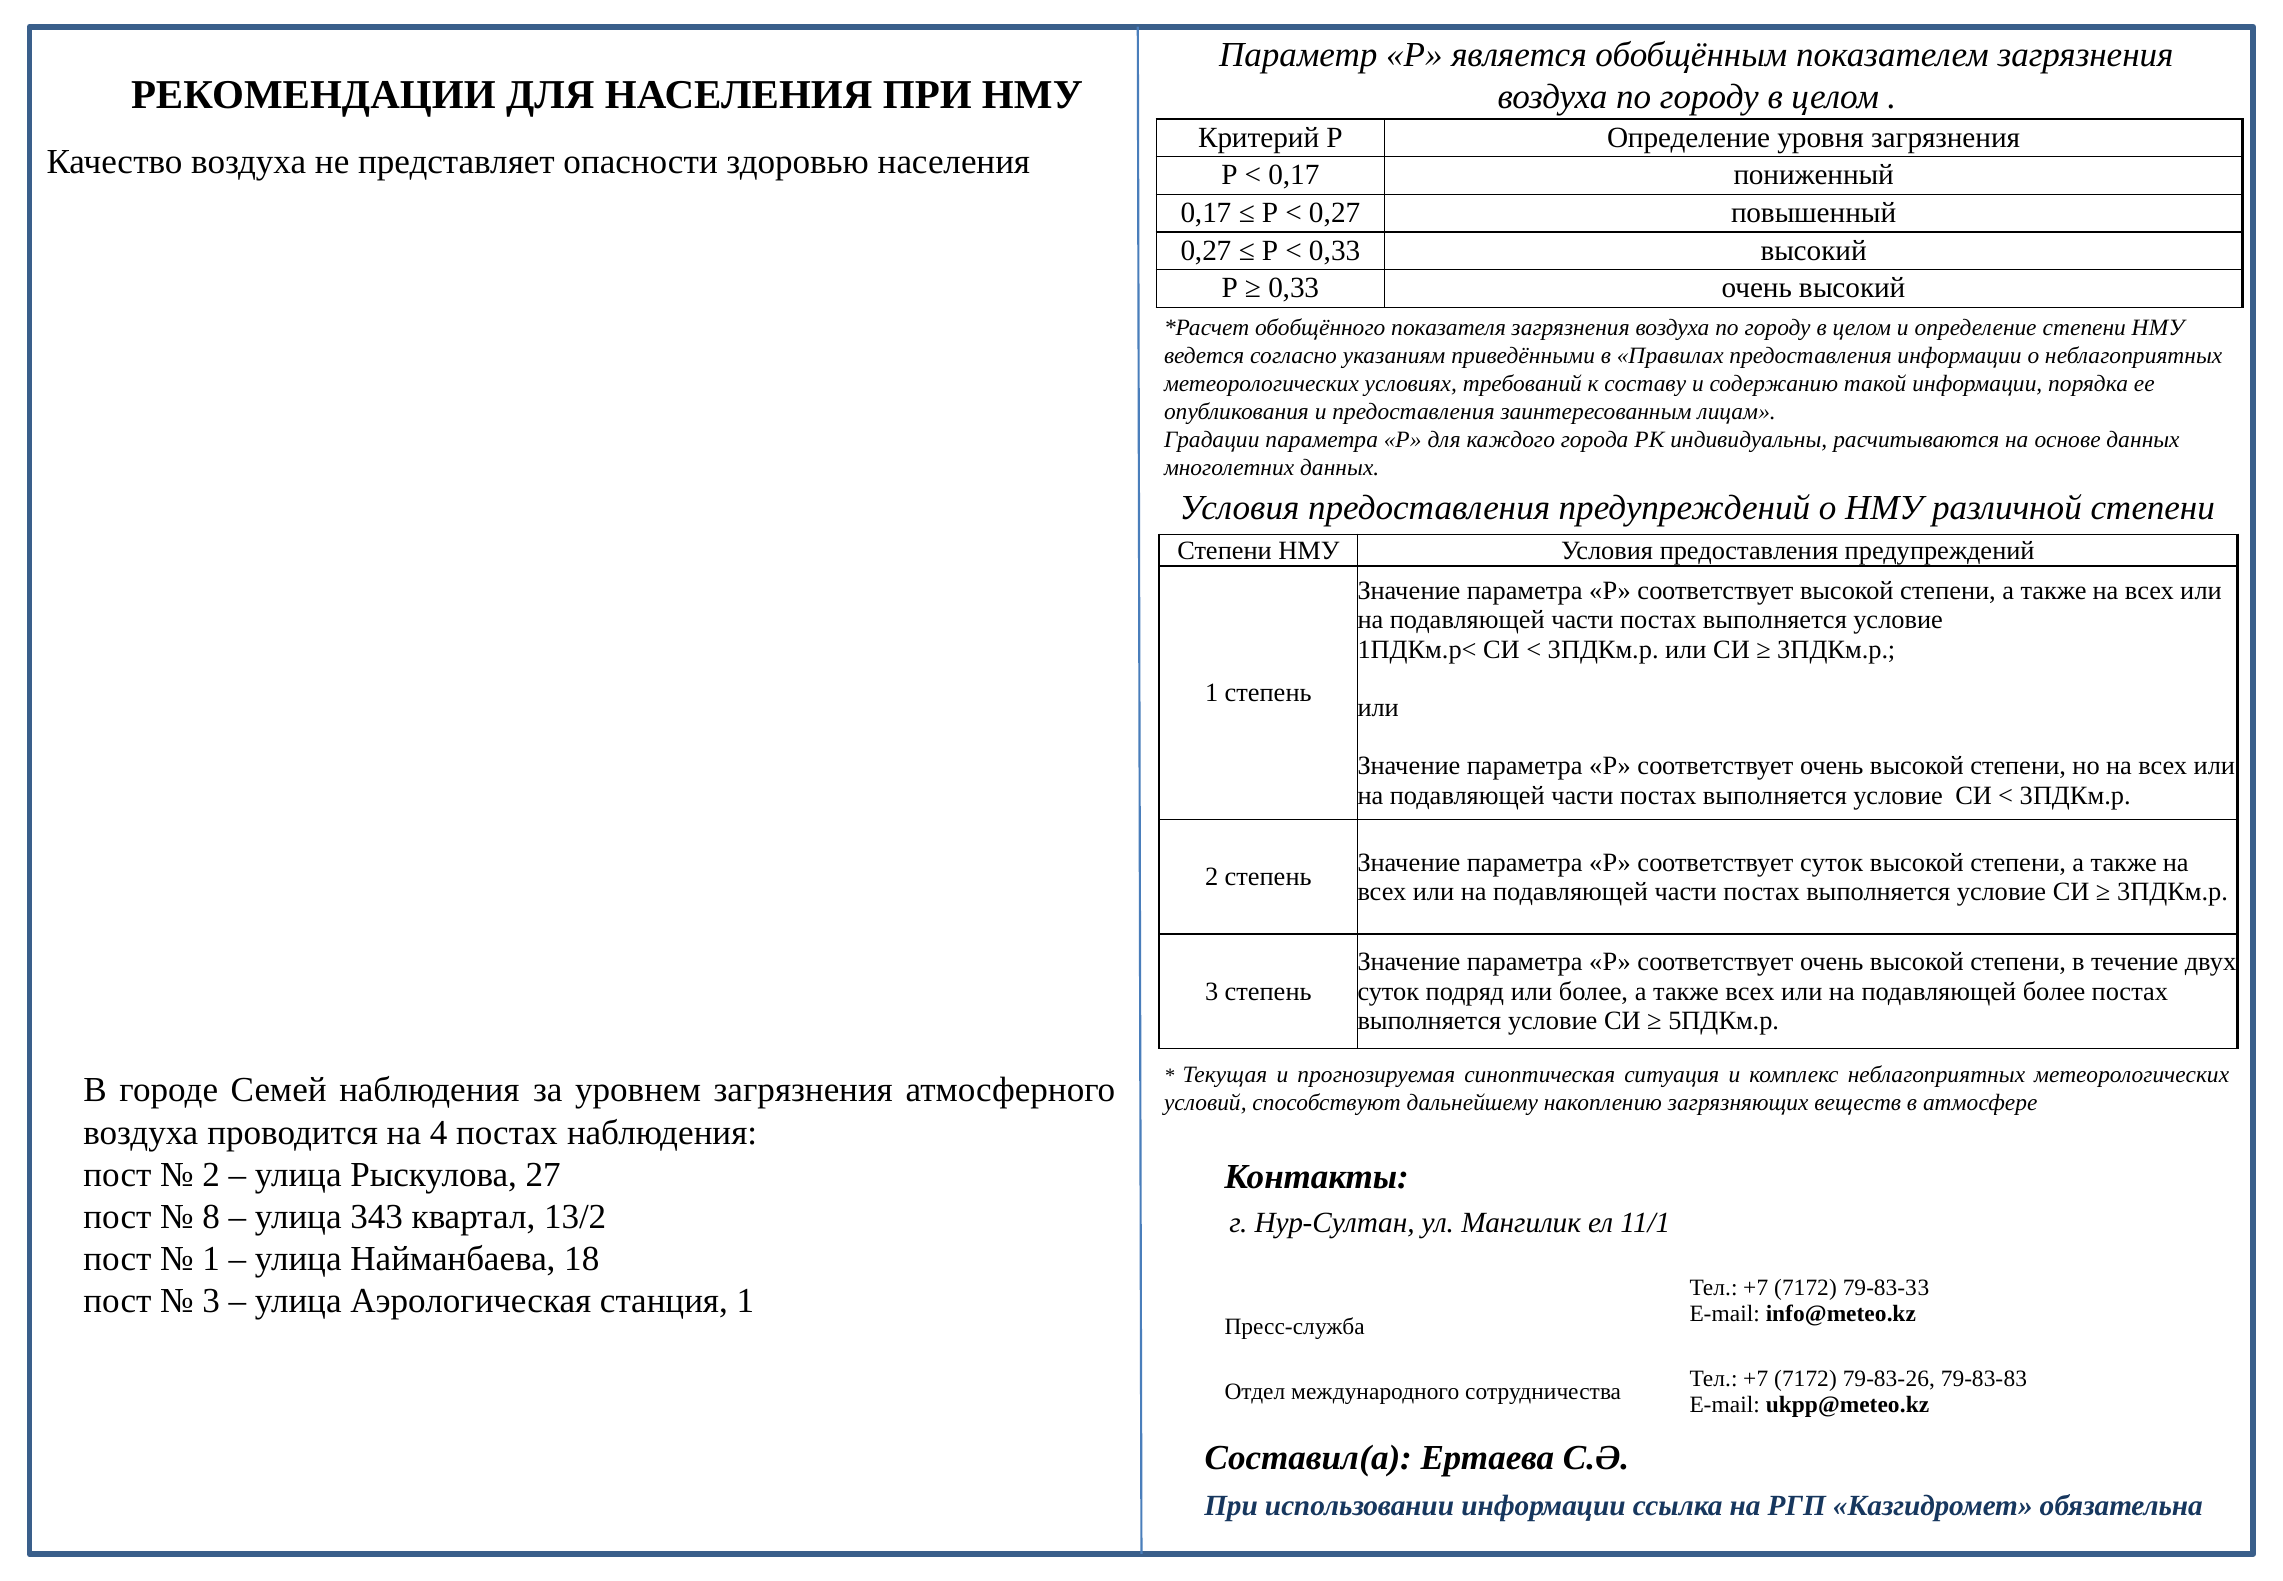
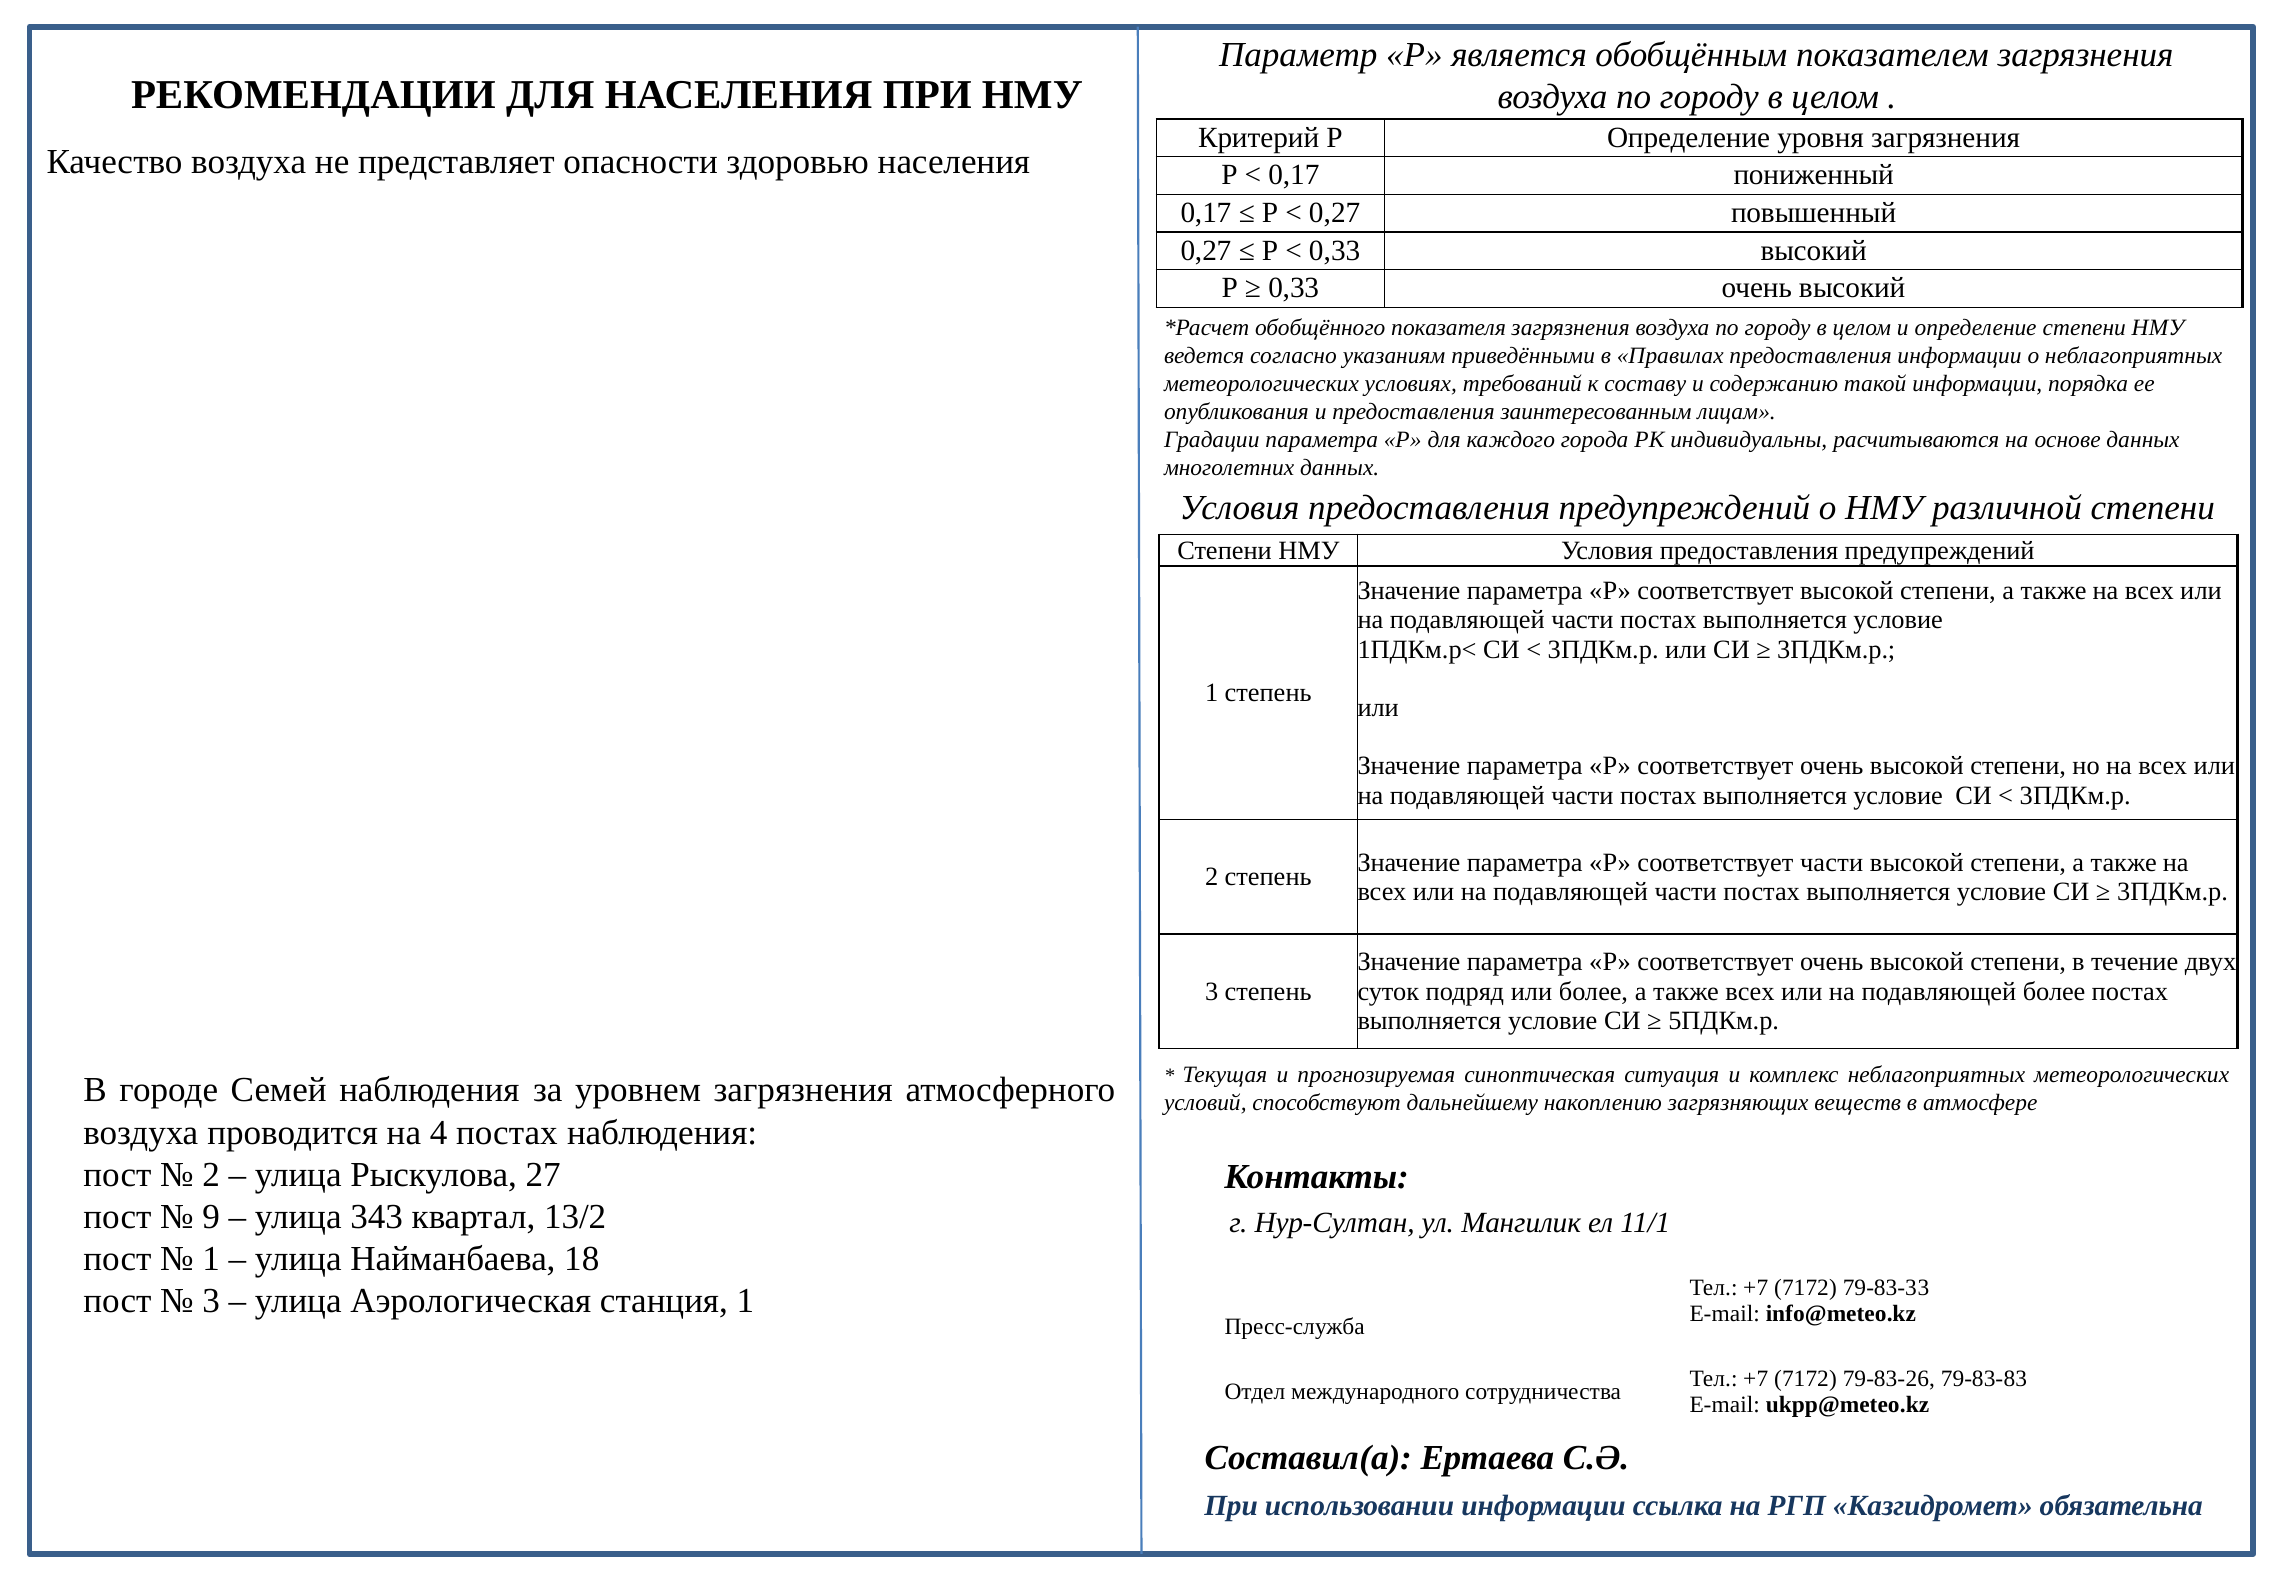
соответствует суток: суток -> части (1832, 862)
8: 8 -> 9 (211, 1216)
